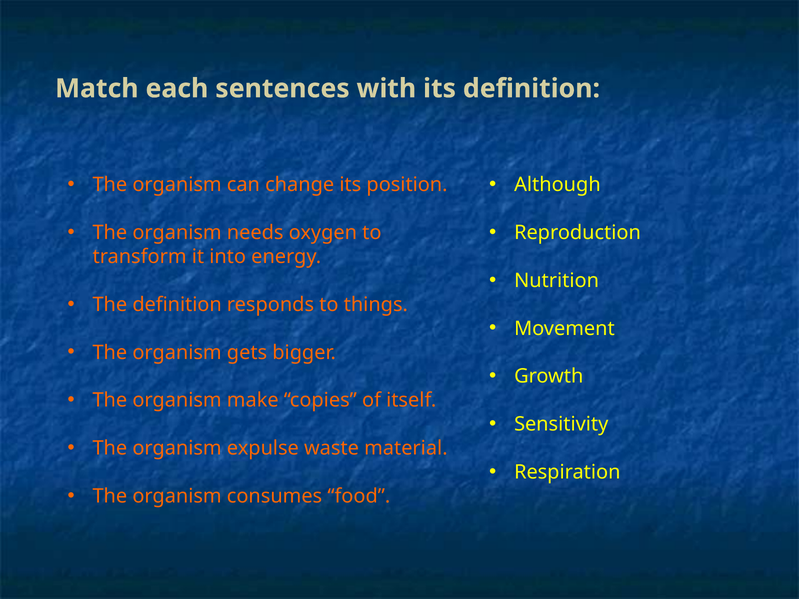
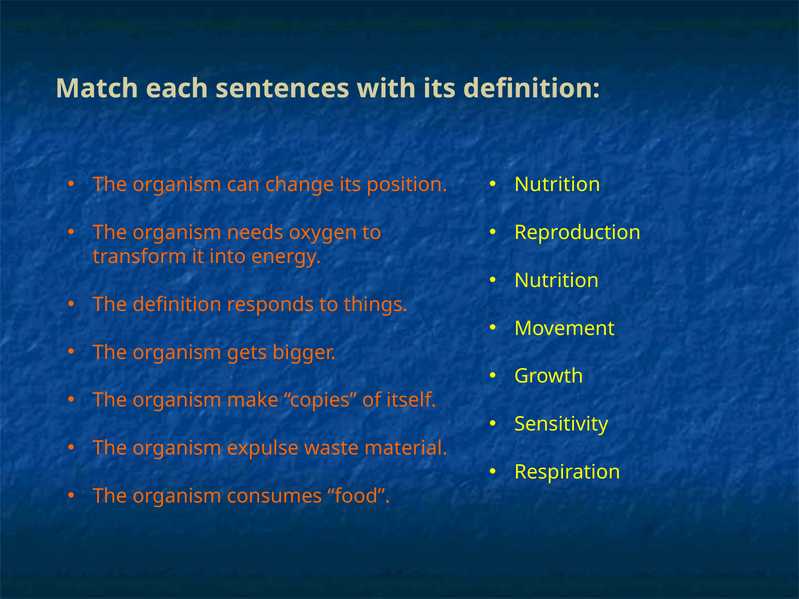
Although: Although -> Nutrition (557, 185)
